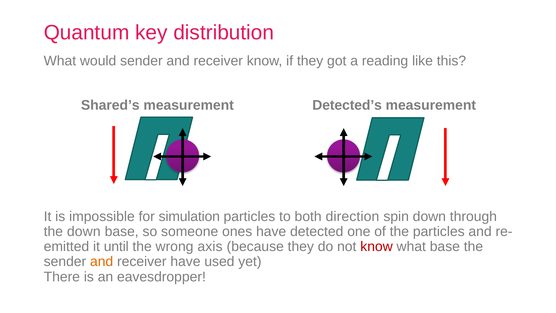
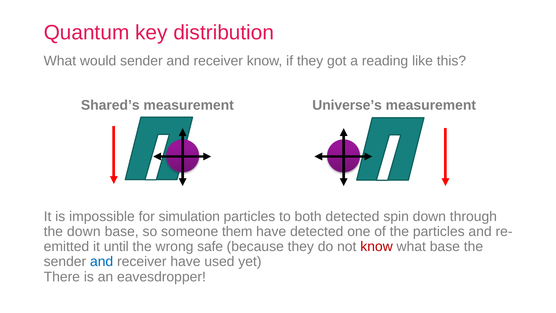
Detected’s: Detected’s -> Universe’s (347, 105)
both direction: direction -> detected (352, 216)
ones: ones -> them (237, 231)
axis: axis -> safe (210, 246)
and colour: orange -> blue (102, 261)
